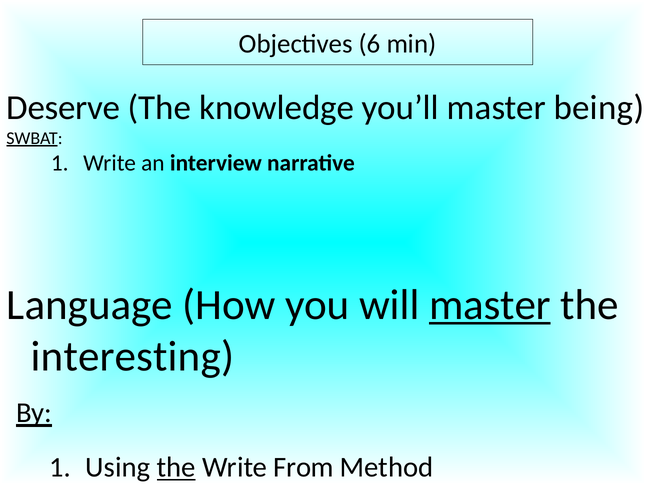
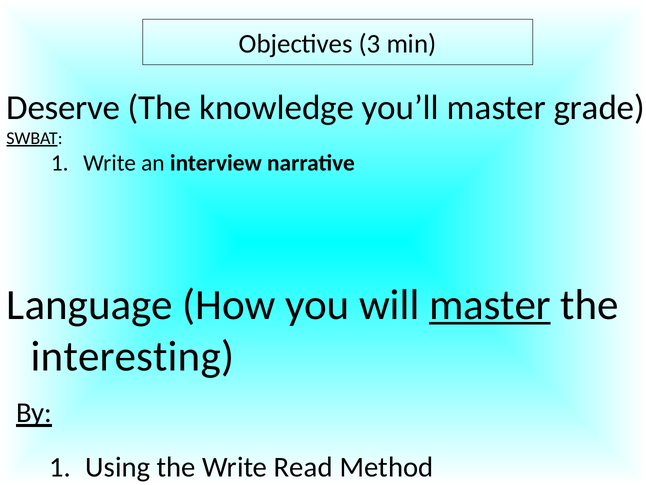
6: 6 -> 3 (370, 44)
being: being -> grade (599, 107)
the underline: present -> none (176, 467)
From: From -> Read (303, 467)
